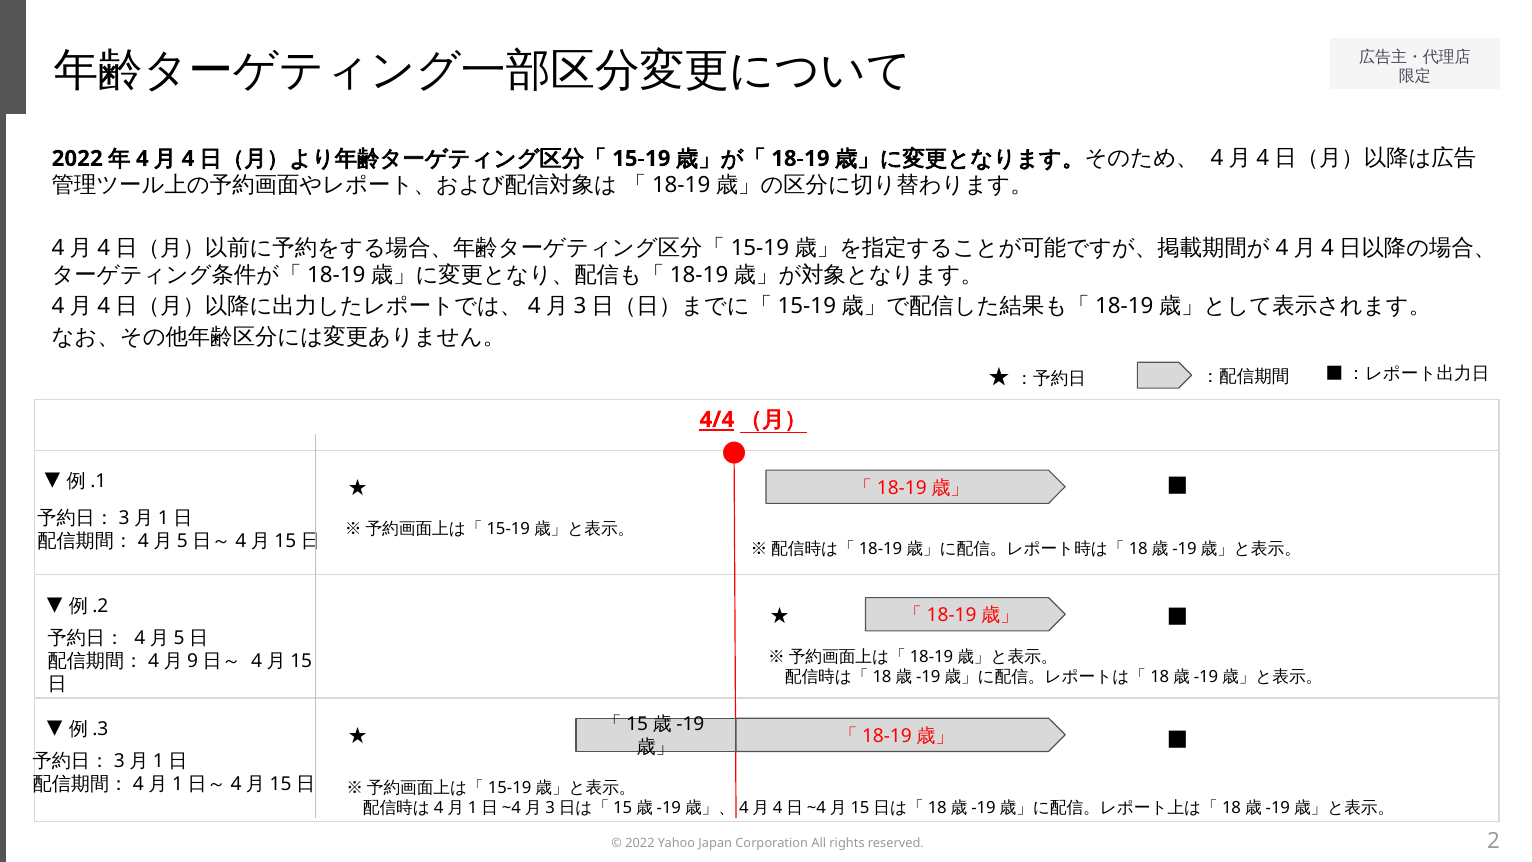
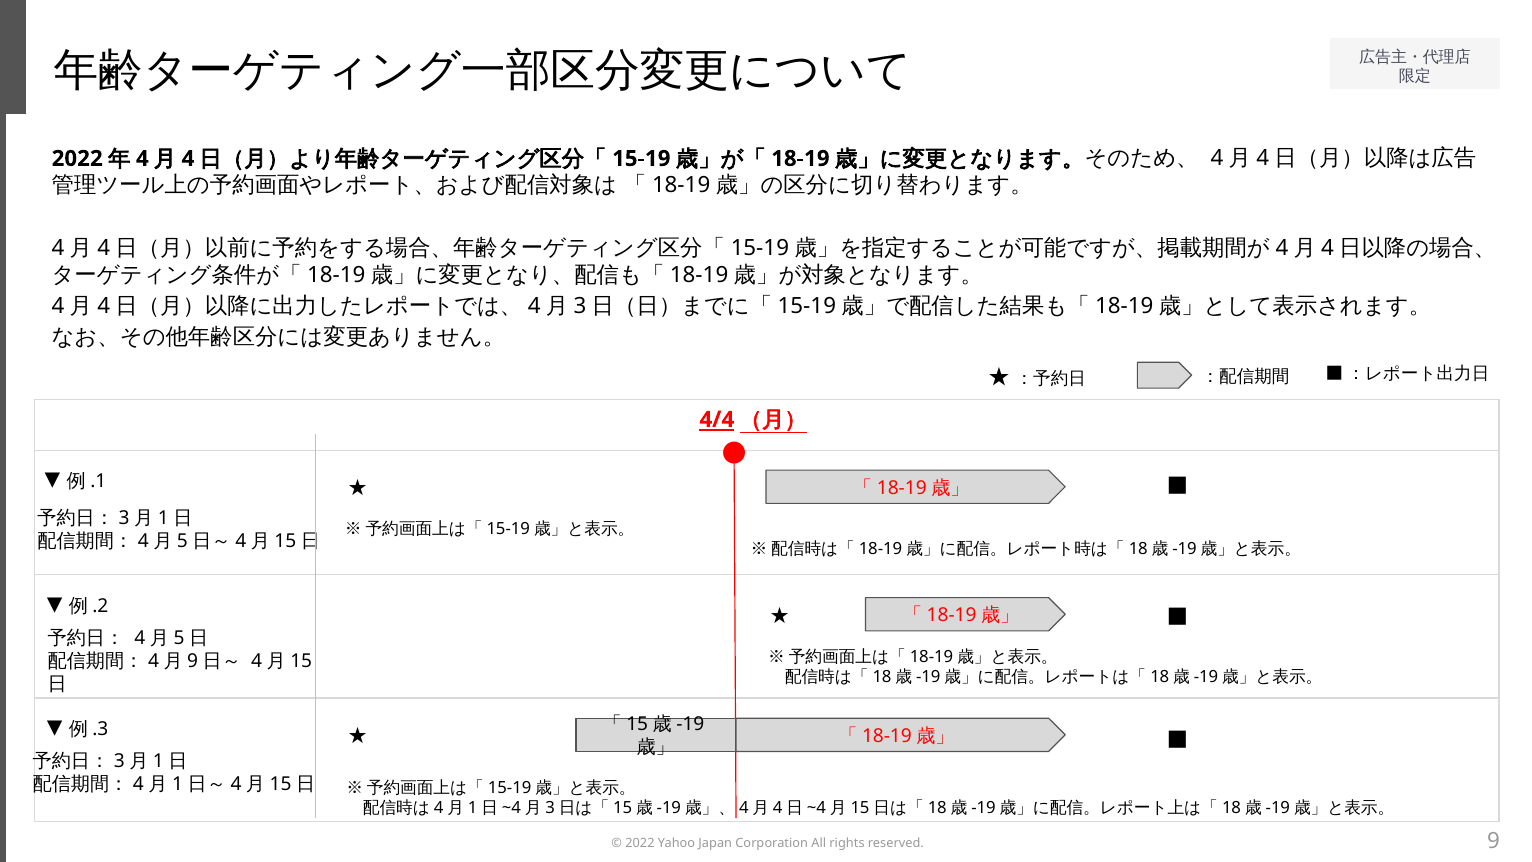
2: 2 -> 9 (1494, 841)
